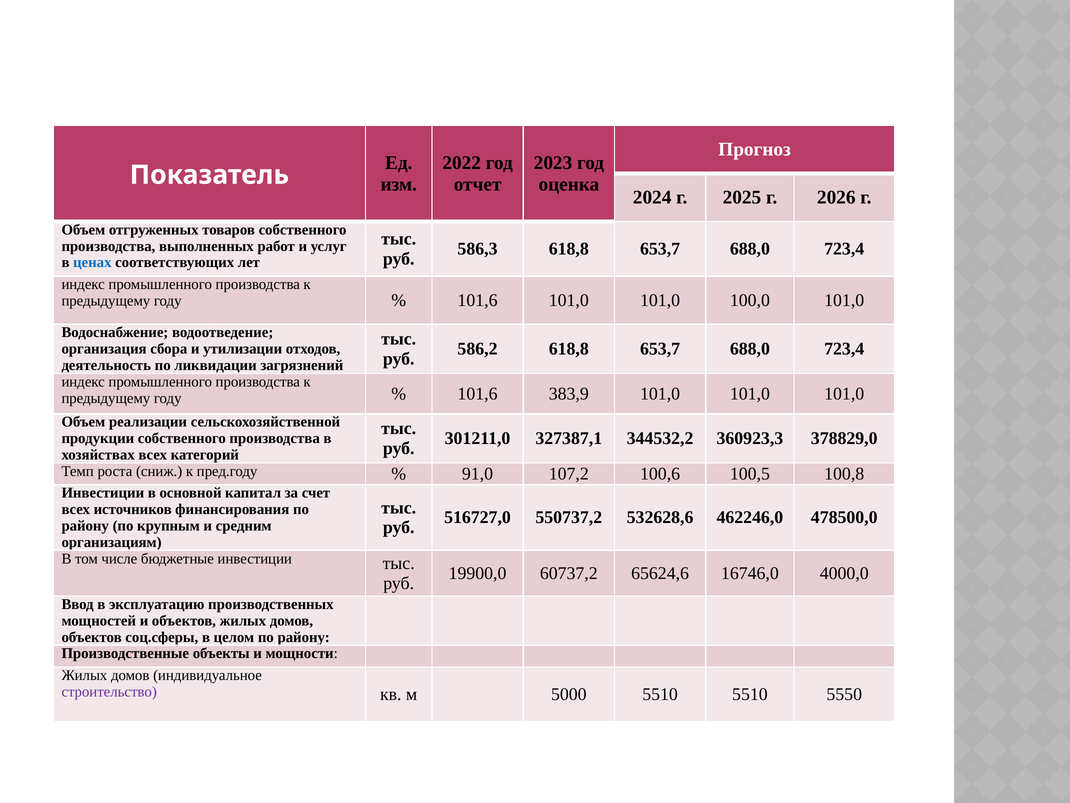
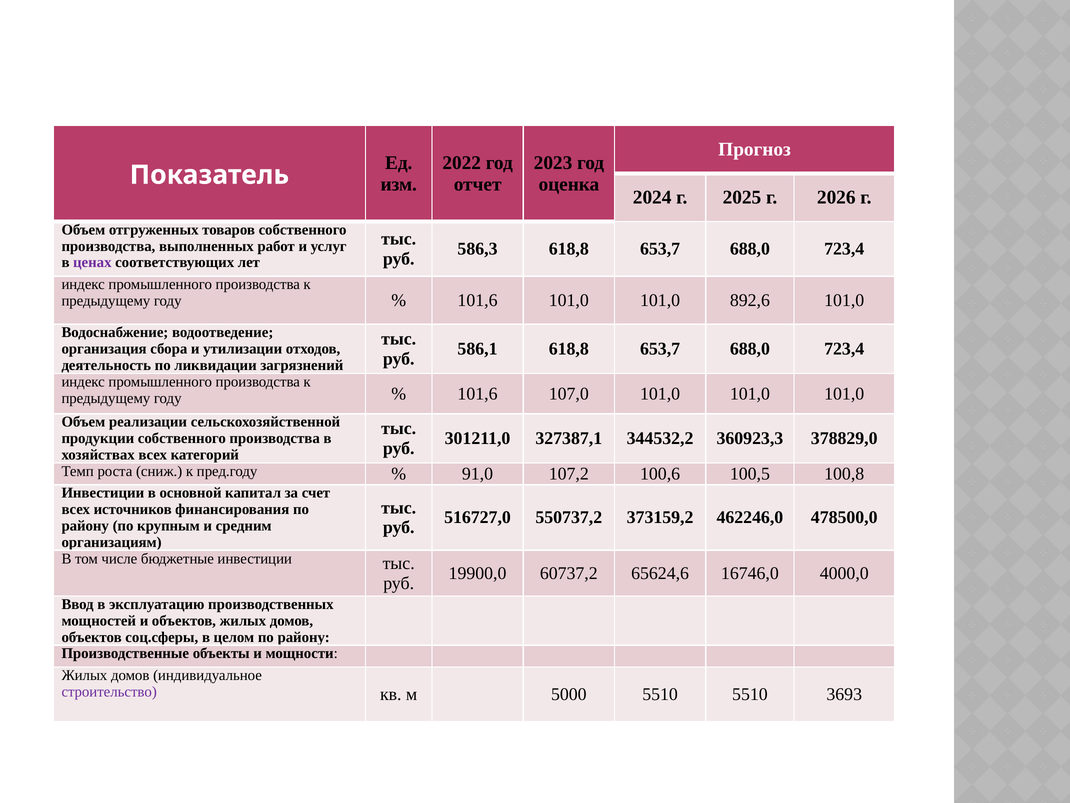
ценах colour: blue -> purple (92, 262)
100,0: 100,0 -> 892,6 (750, 300)
586,2: 586,2 -> 586,1 (478, 349)
383,9: 383,9 -> 107,0 (569, 393)
532628,6: 532628,6 -> 373159,2 (660, 517)
5550: 5550 -> 3693 (844, 694)
